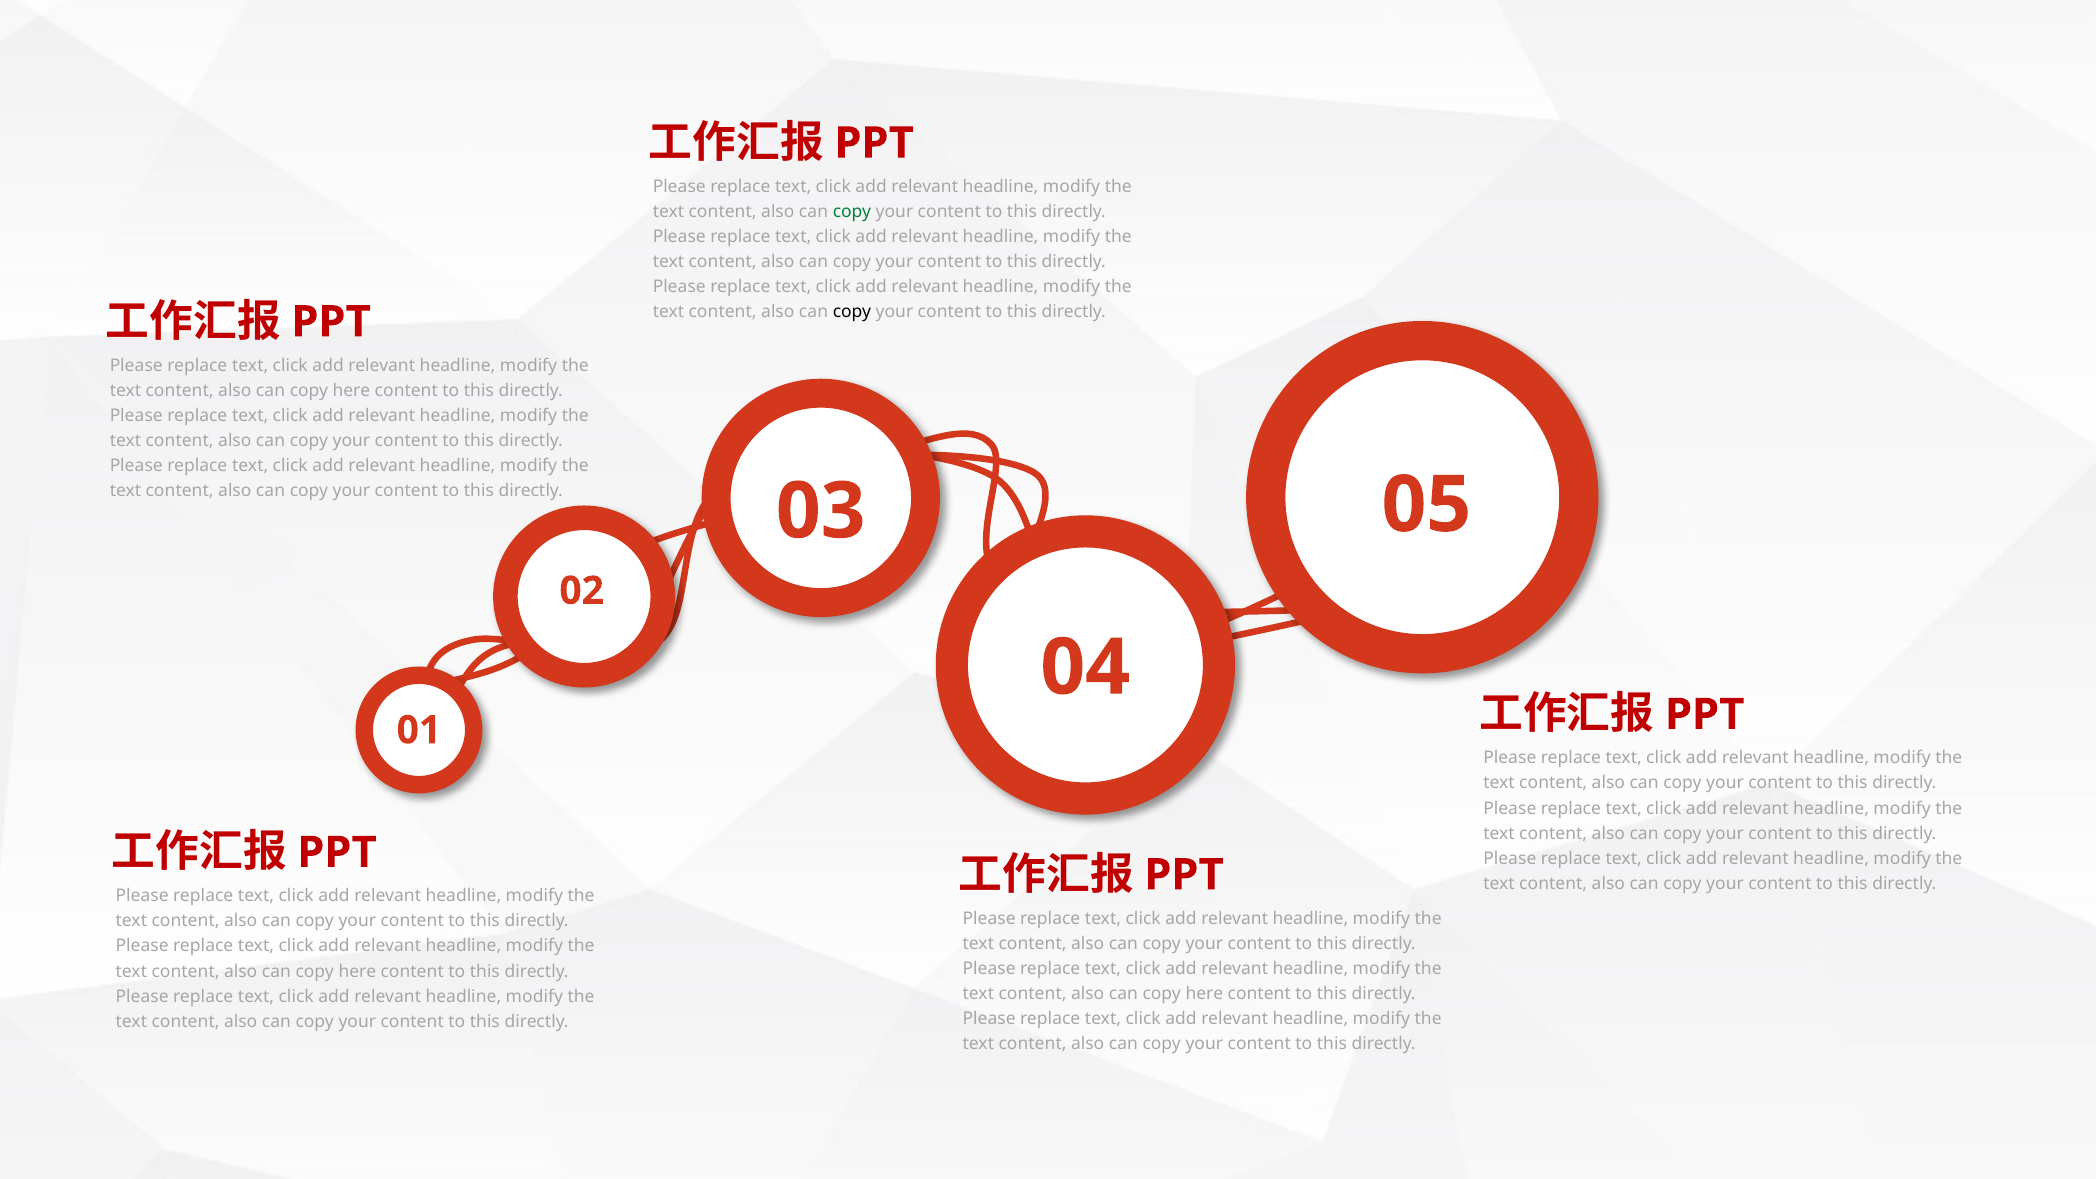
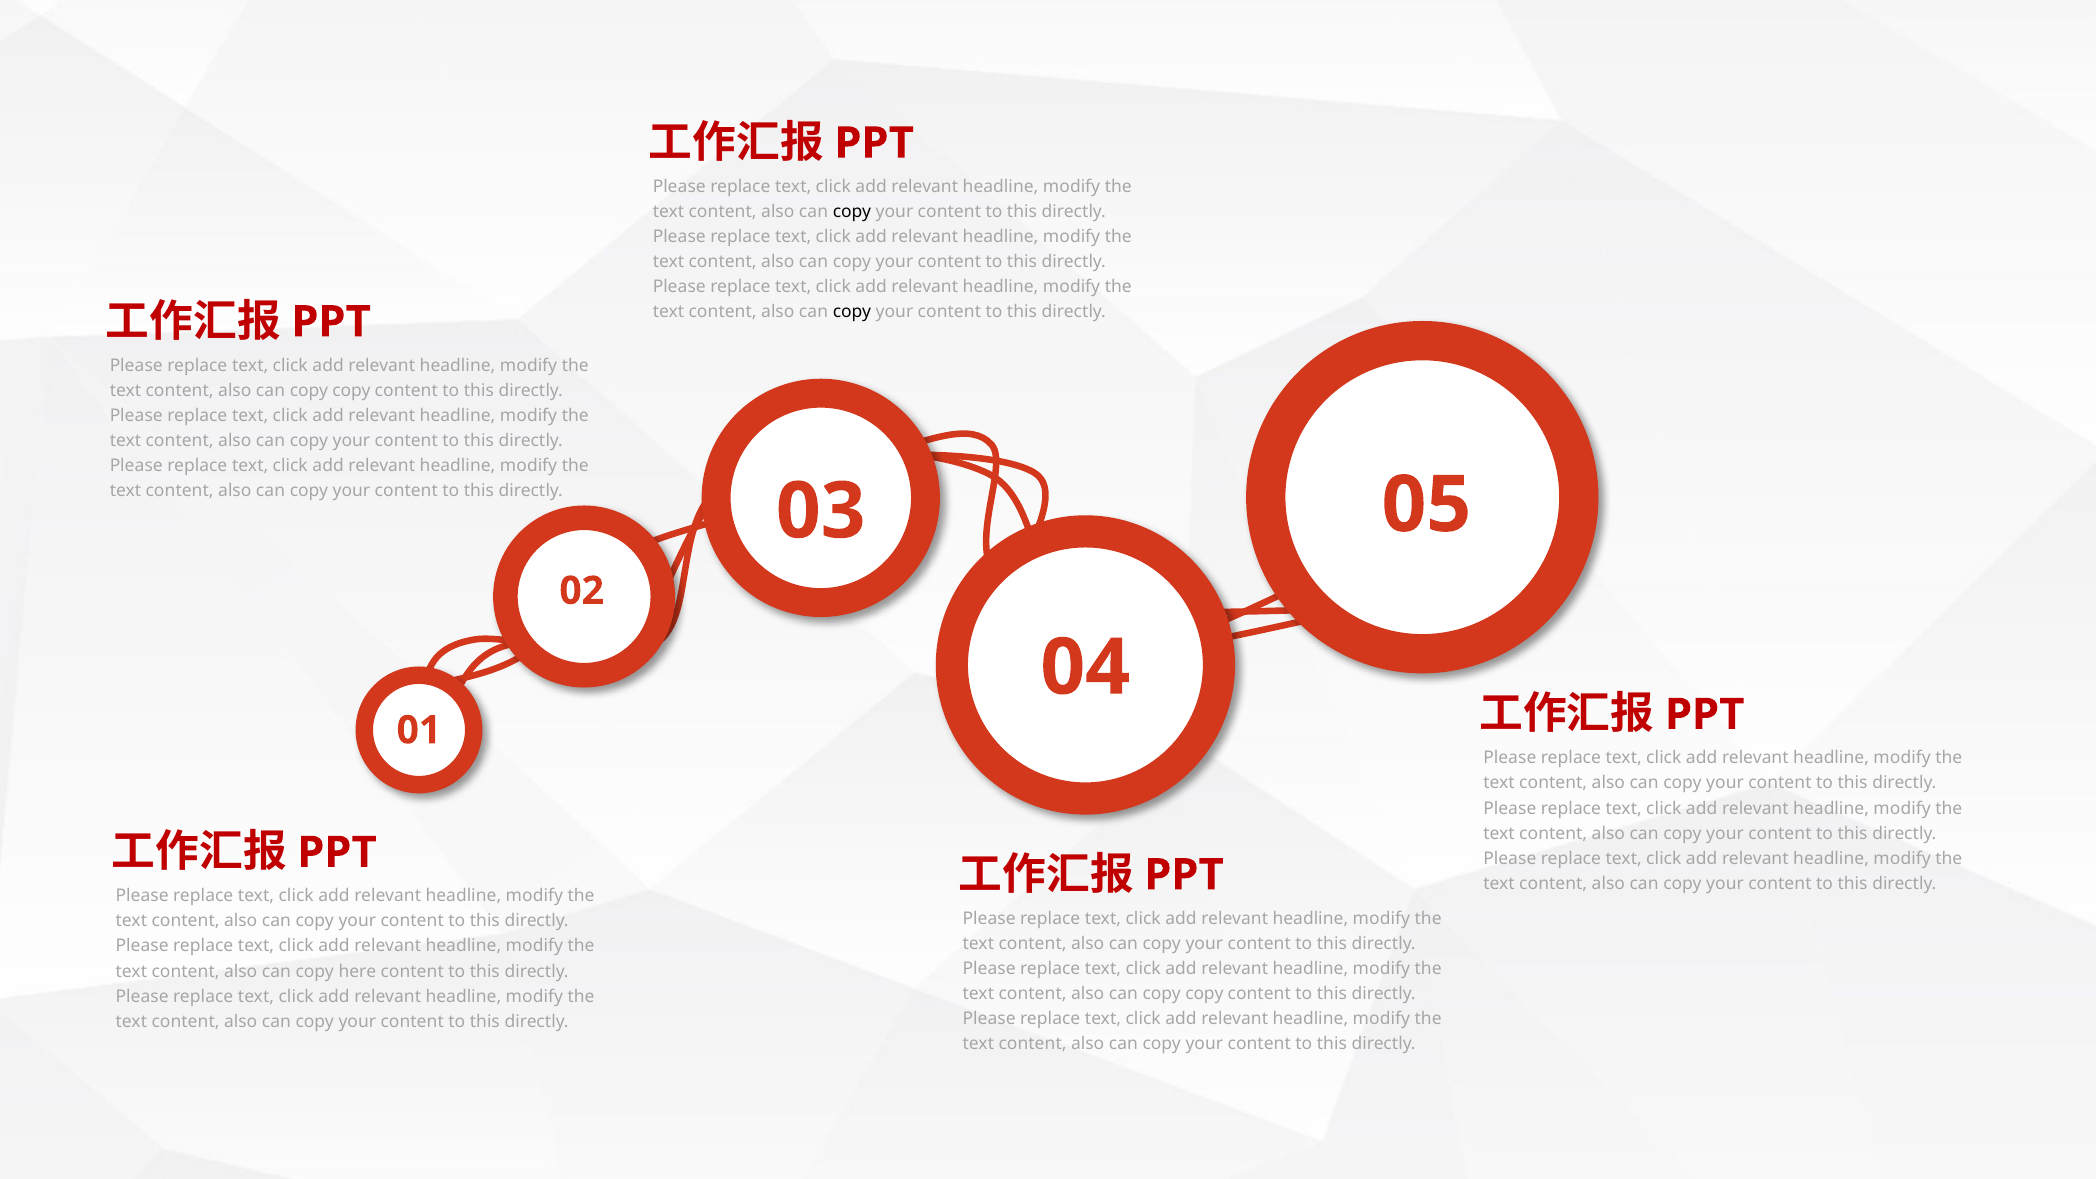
copy colour: green -> black (852, 212)
here: here -> copy (352, 391)
here: here -> copy (1204, 994)
